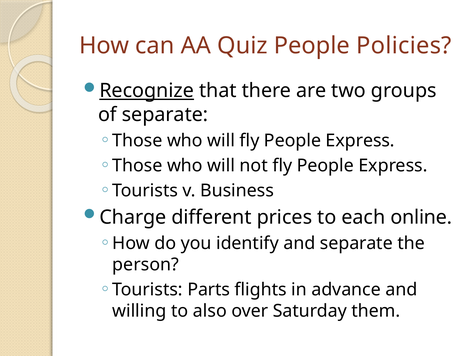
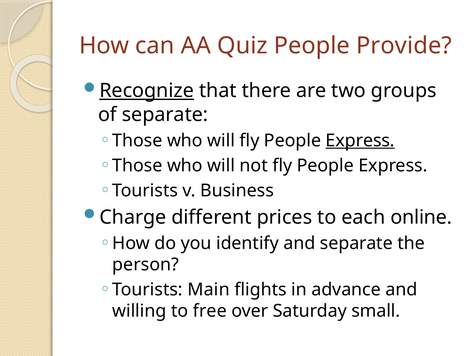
Policies: Policies -> Provide (404, 46)
Express underline: none -> present (360, 140)
Parts: Parts -> Main (209, 289)
also: also -> free (210, 311)
them: them -> small (376, 311)
